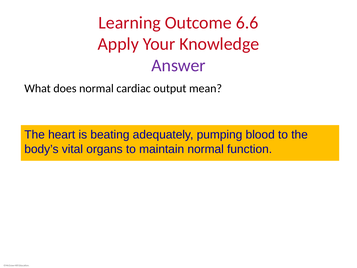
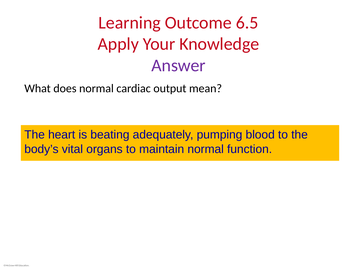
6.6: 6.6 -> 6.5 (247, 23)
